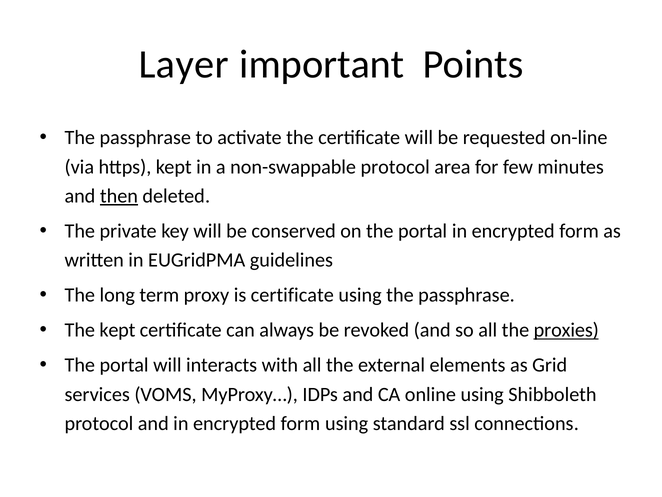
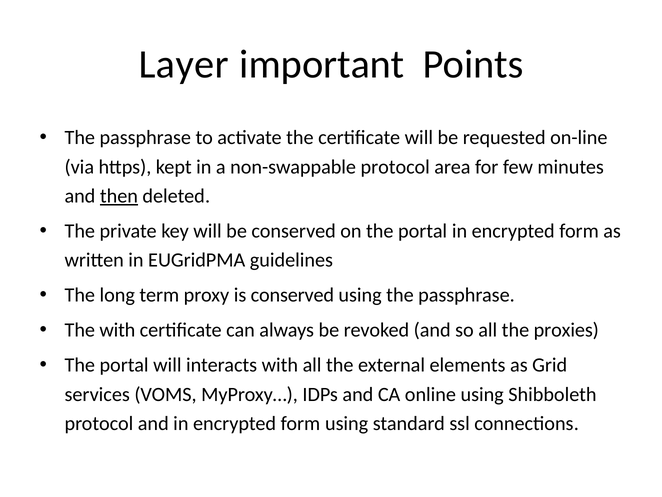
is certificate: certificate -> conserved (292, 295)
The kept: kept -> with (117, 330)
proxies underline: present -> none (566, 330)
